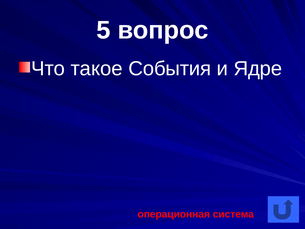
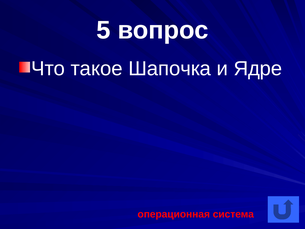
События: События -> Шапочка (170, 69)
